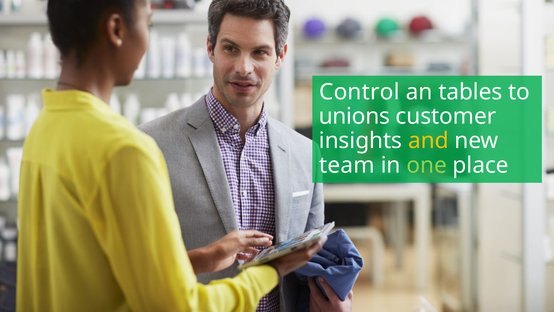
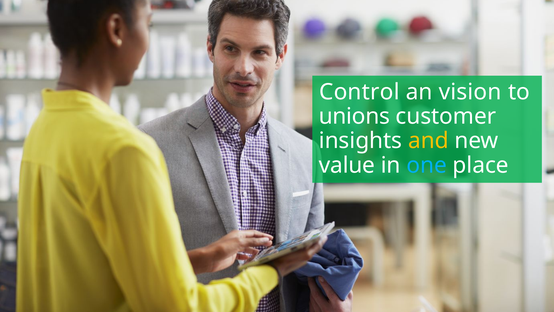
tables: tables -> vision (470, 92)
team: team -> value (347, 165)
one colour: light green -> light blue (427, 165)
